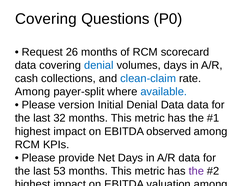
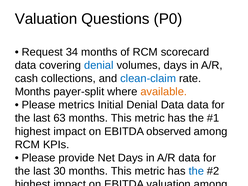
Covering: Covering -> Valuation (46, 19)
26: 26 -> 34 (72, 52)
Among: Among -> Months (33, 92)
available colour: blue -> orange (164, 92)
version: version -> metrics (77, 105)
32: 32 -> 63 (60, 118)
53: 53 -> 30 (60, 171)
the colour: purple -> blue (196, 171)
